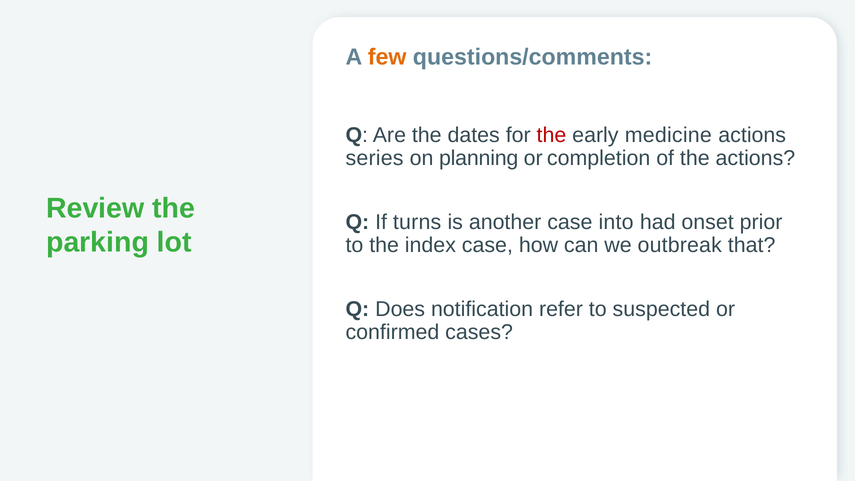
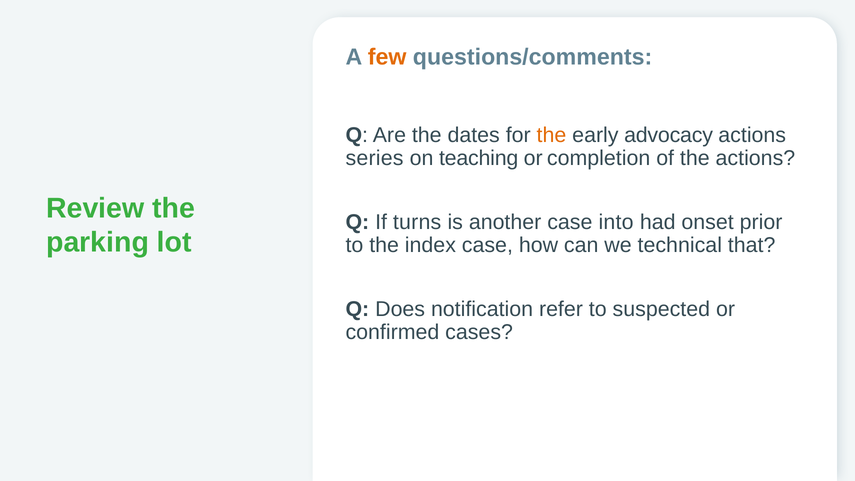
the colour: red -> orange (551, 135)
medicine: medicine -> advocacy (669, 135)
planning: planning -> teaching (479, 158)
outbreak: outbreak -> technical (680, 245)
